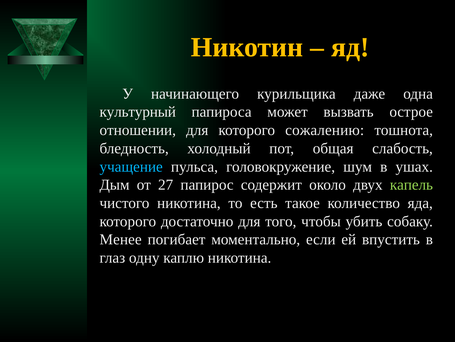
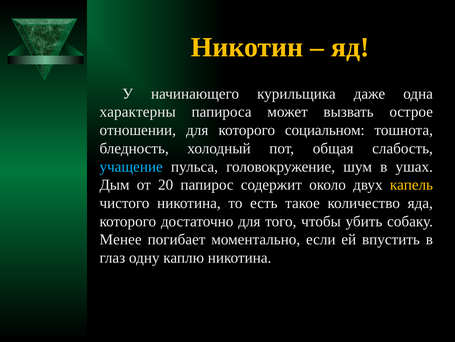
культурный: культурный -> характерны (138, 112)
сожалению: сожалению -> социальном (325, 130)
27: 27 -> 20 (166, 184)
капель colour: light green -> yellow (411, 184)
